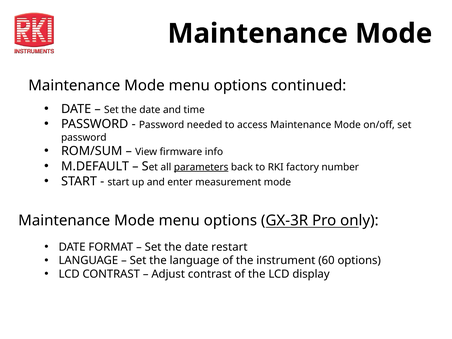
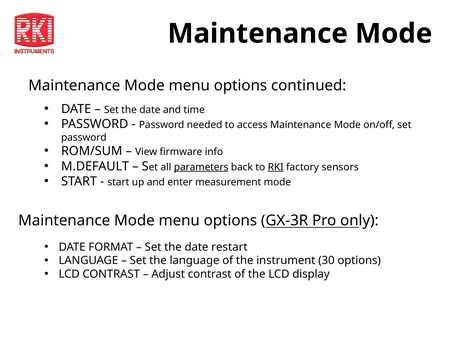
RKI underline: none -> present (276, 167)
number: number -> sensors (340, 167)
60: 60 -> 30 (326, 261)
